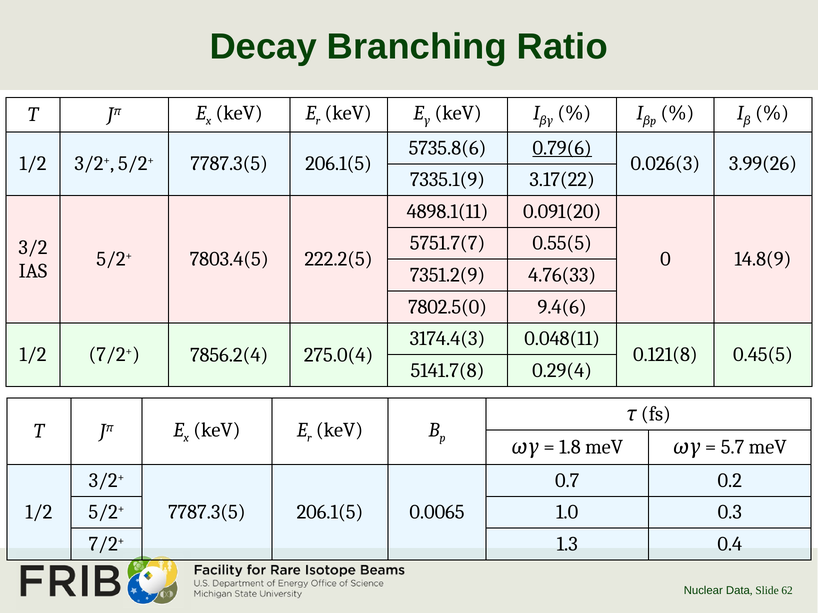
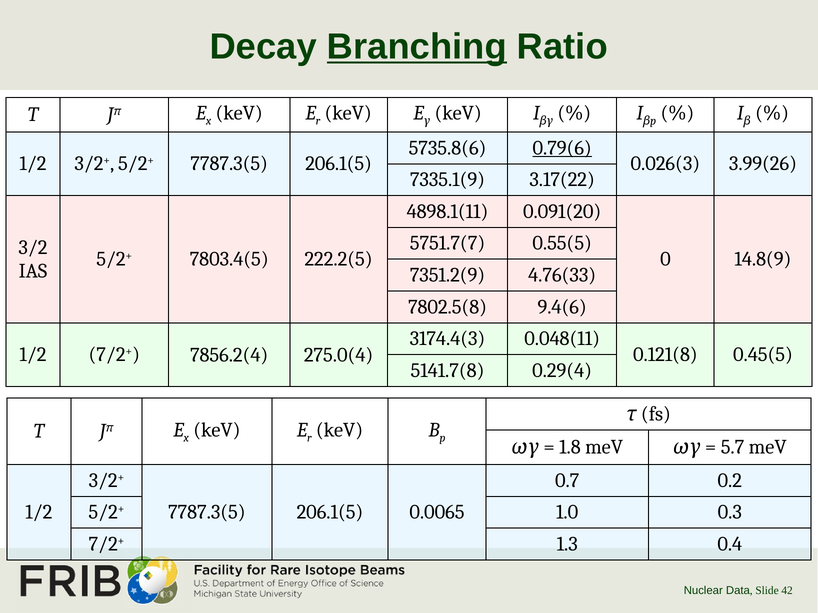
Branching underline: none -> present (417, 47)
7802.5(0: 7802.5(0 -> 7802.5(8 (447, 307)
62: 62 -> 42 (787, 591)
